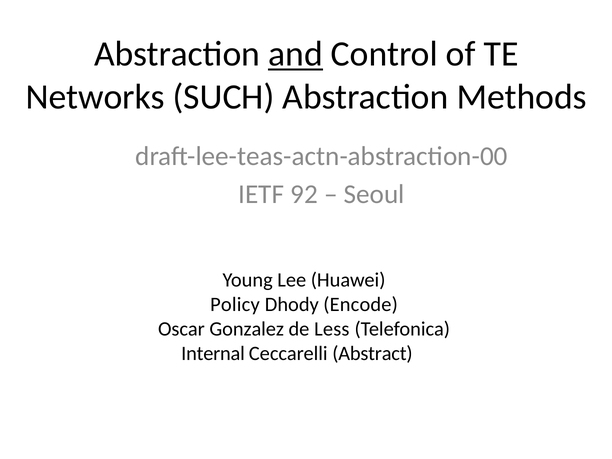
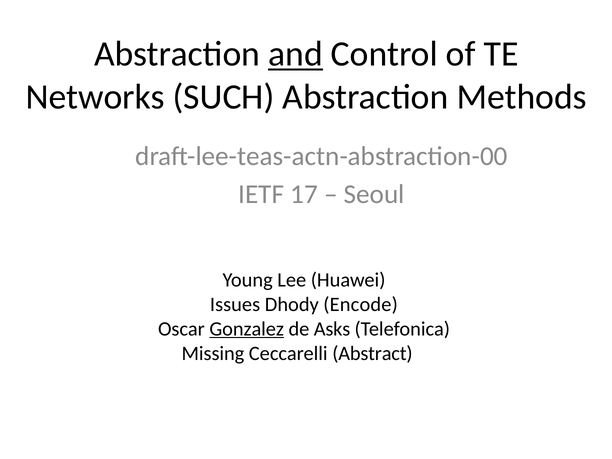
92: 92 -> 17 (304, 194)
Policy: Policy -> Issues (235, 304)
Gonzalez underline: none -> present (247, 329)
Less: Less -> Asks (332, 329)
Internal: Internal -> Missing (213, 353)
